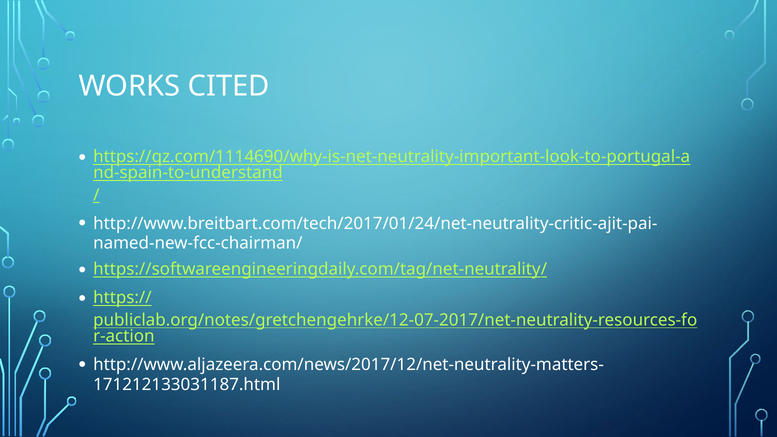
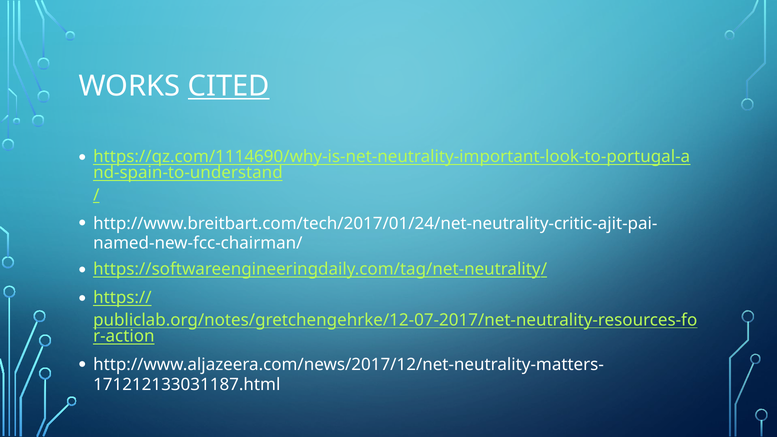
CITED underline: none -> present (229, 86)
